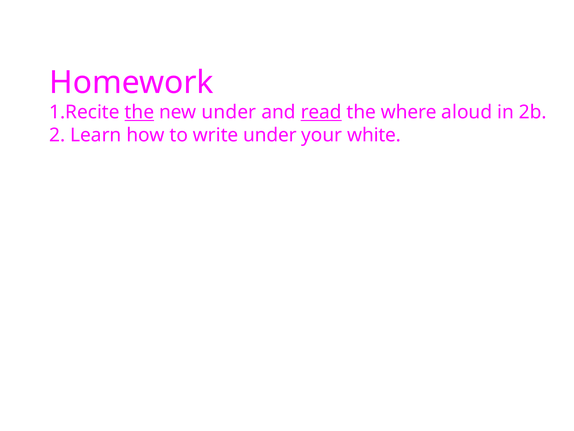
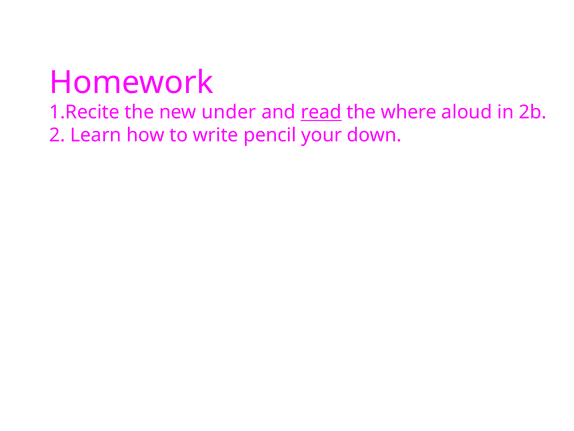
the underline: present -> none (139, 112)
write under: under -> pencil (270, 135)
white: white -> down (374, 135)
